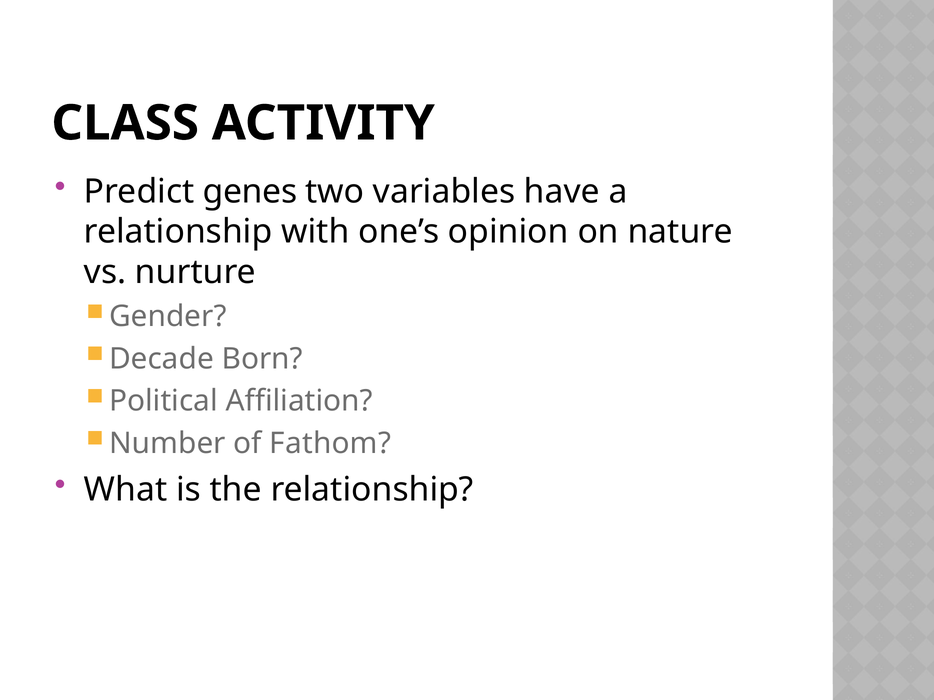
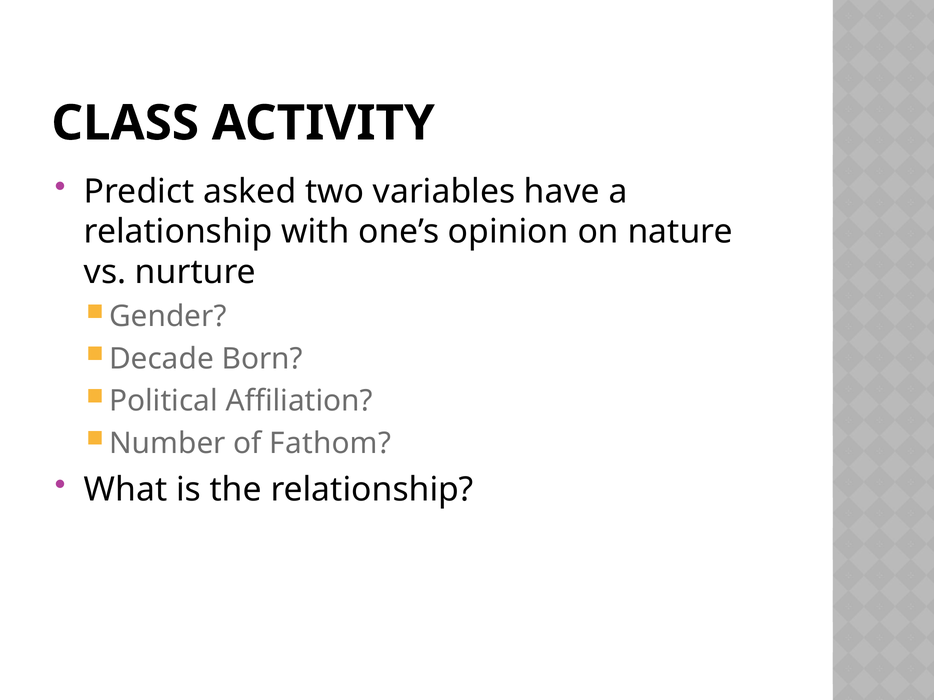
genes: genes -> asked (250, 192)
